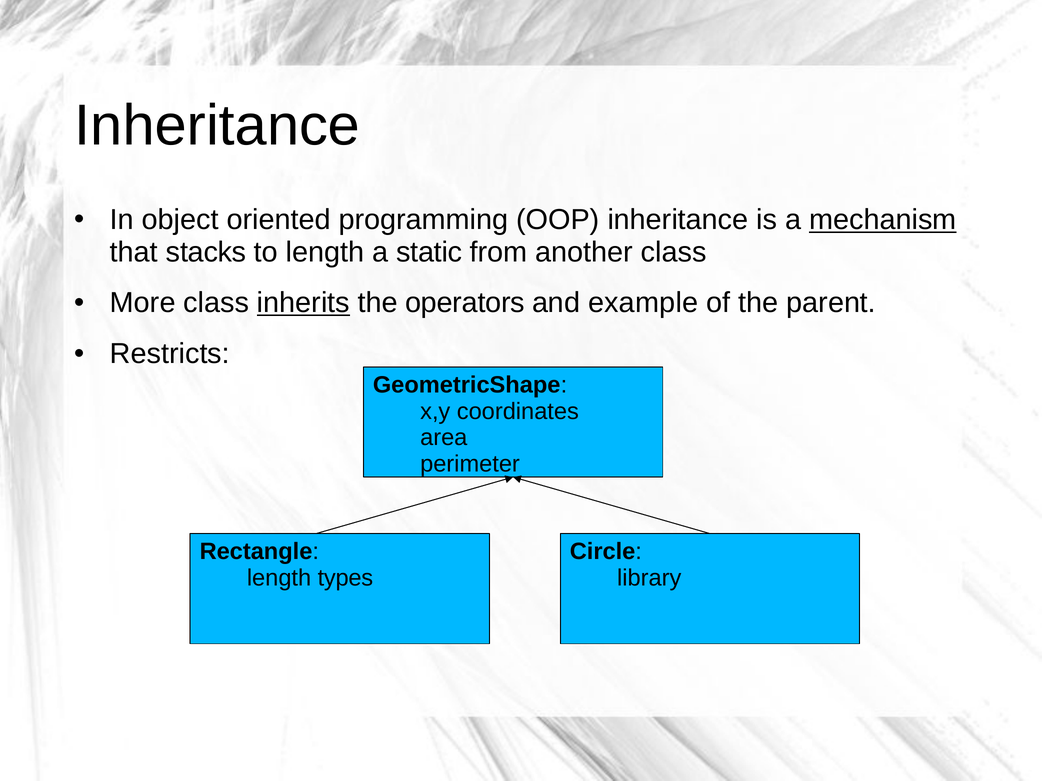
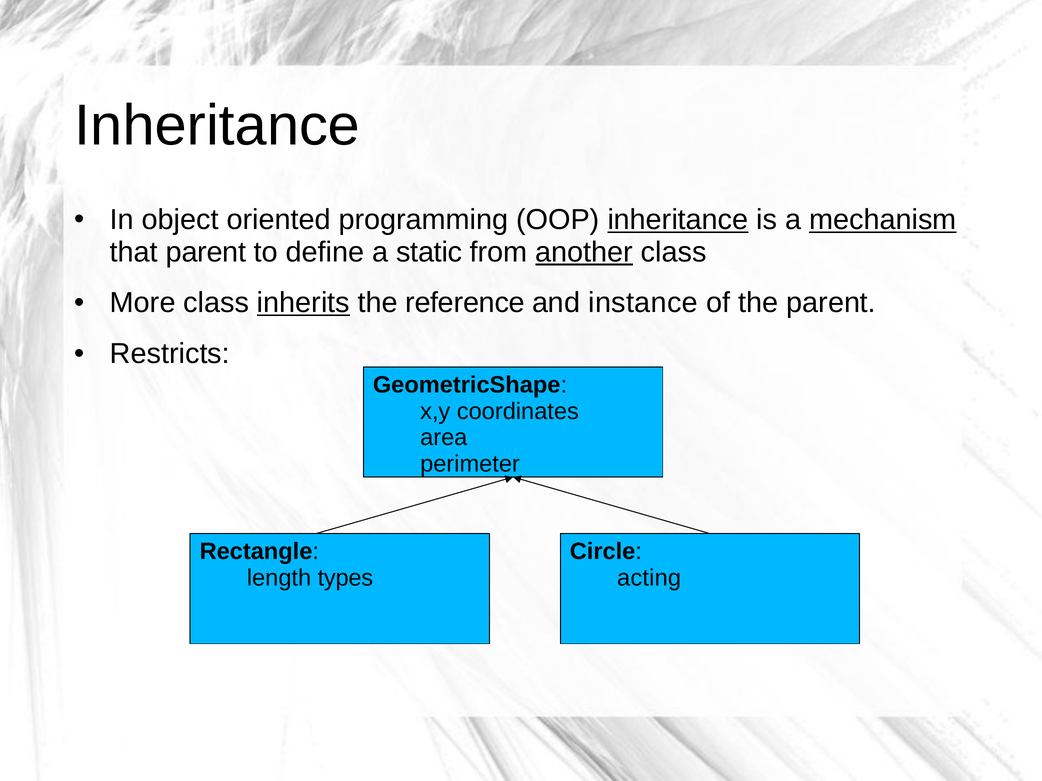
inheritance underline: none -> present (678, 220)
that stacks: stacks -> parent (206, 252)
to length: length -> define (325, 252)
another underline: none -> present (584, 252)
operators: operators -> reference (465, 303)
example: example -> instance (643, 303)
library: library -> acting (649, 578)
